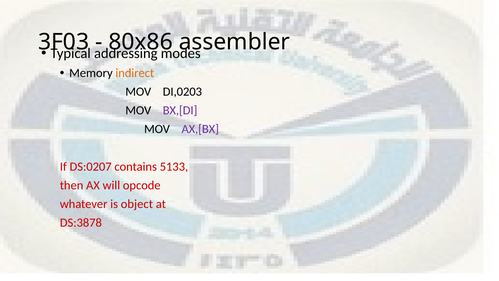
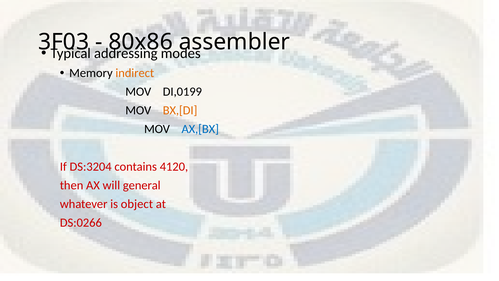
DI,0203: DI,0203 -> DI,0199 (182, 92)
BX,[DI colour: purple -> orange (180, 110)
AX,[BX colour: purple -> blue (200, 129)
DS:0207: DS:0207 -> DS:3204 (91, 166)
5133: 5133 -> 4120 (174, 166)
opcode: opcode -> general (142, 185)
DS:3878: DS:3878 -> DS:0266 (81, 222)
